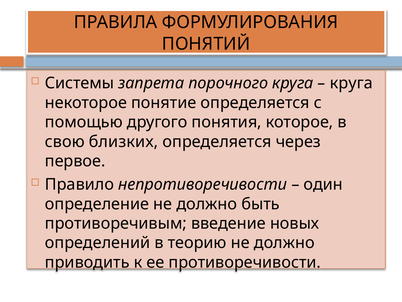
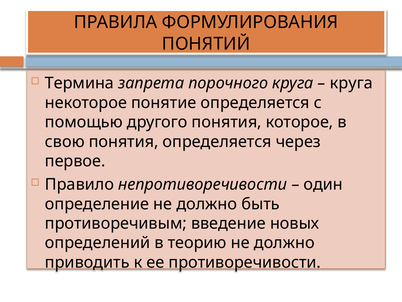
Системы: Системы -> Термина (79, 83)
свою близких: близких -> понятия (124, 141)
